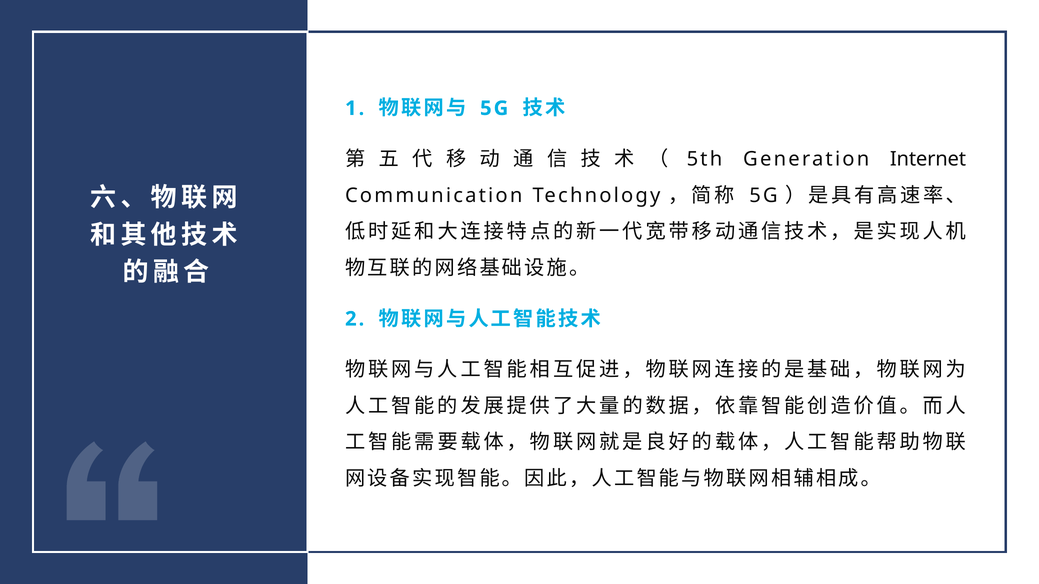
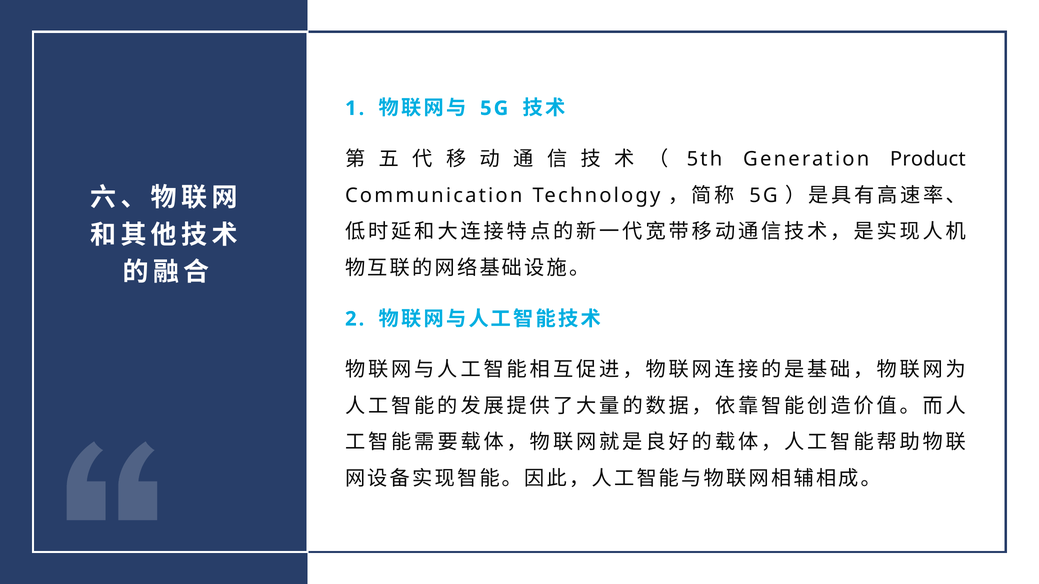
Internet: Internet -> Product (928, 159)
